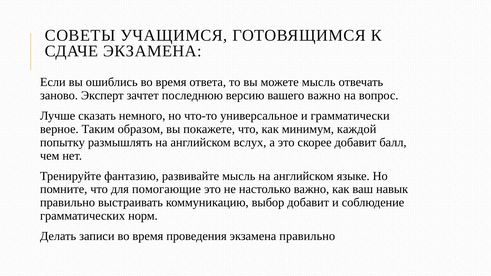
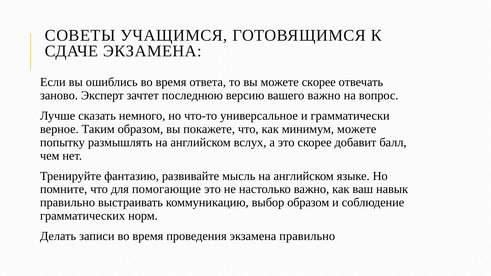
можете мысль: мысль -> скорее (319, 82)
минимум каждой: каждой -> можете (357, 129)
выбор добавит: добавит -> образом (308, 203)
